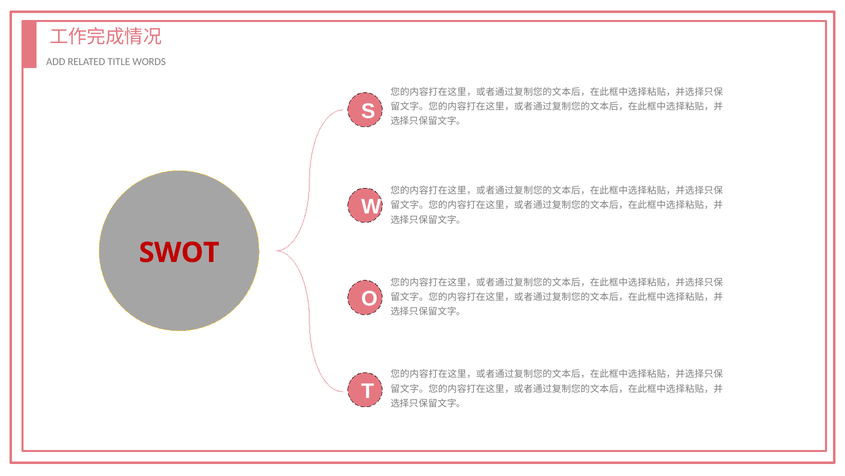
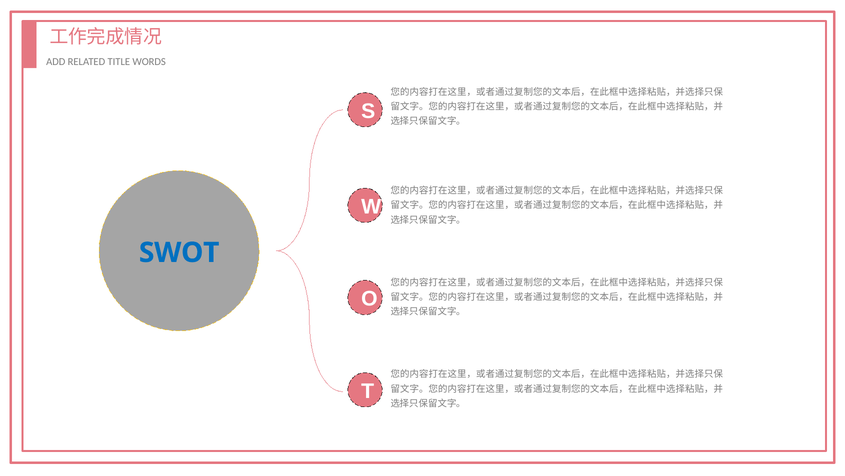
SWOT colour: red -> blue (179, 252)
